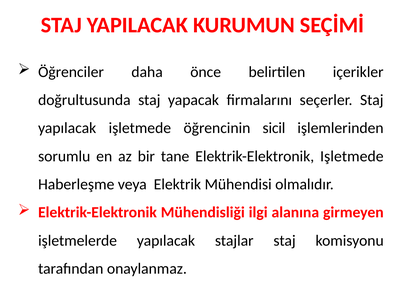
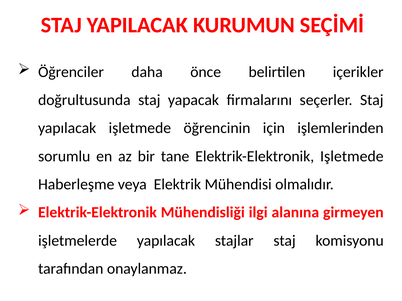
sicil: sicil -> için (274, 128)
